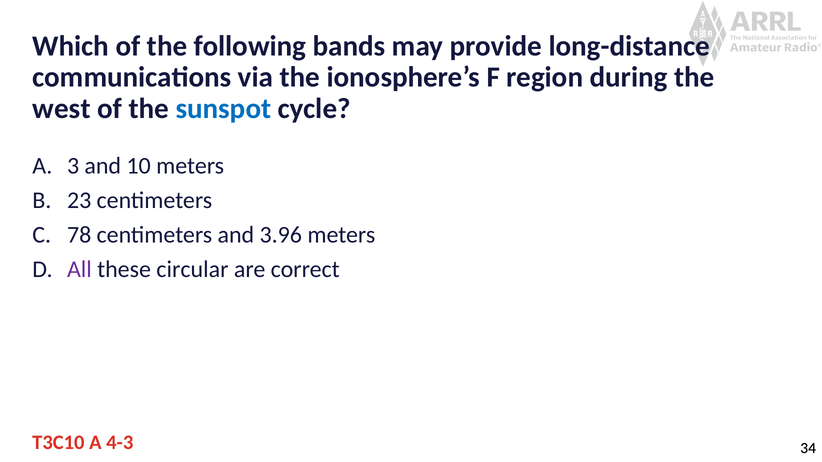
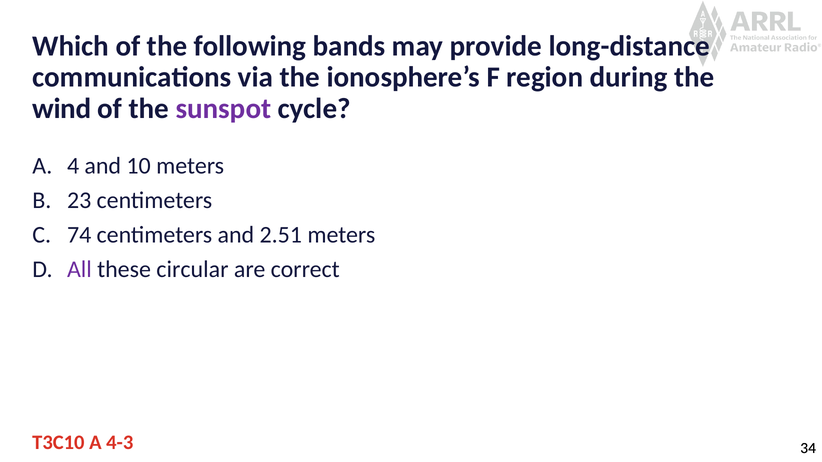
west: west -> wind (62, 109)
sunspot colour: blue -> purple (223, 109)
3: 3 -> 4 (73, 166)
78: 78 -> 74 (79, 235)
3.96: 3.96 -> 2.51 (281, 235)
